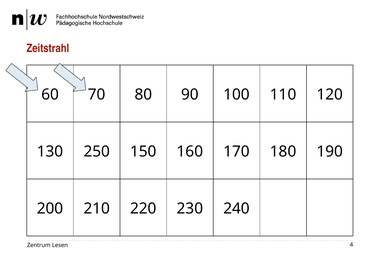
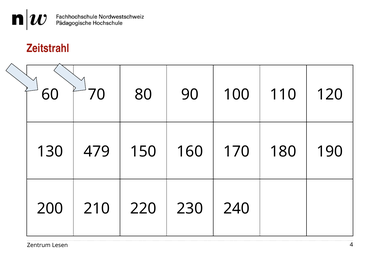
250: 250 -> 479 (97, 151)
